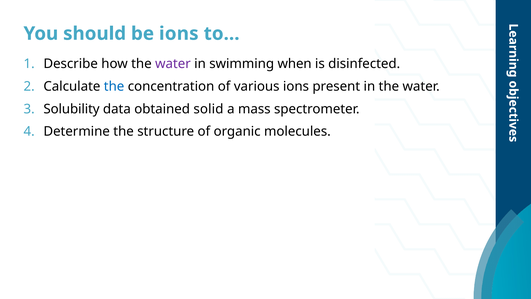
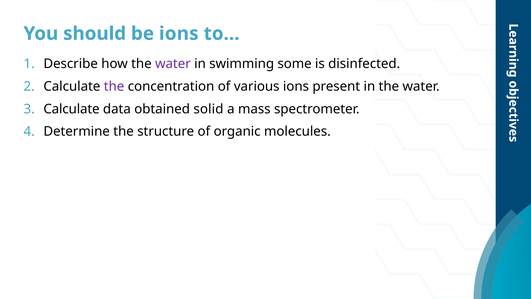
when: when -> some (295, 64)
the colour: blue -> purple (114, 86)
Solubility: Solubility -> Calculate (72, 109)
